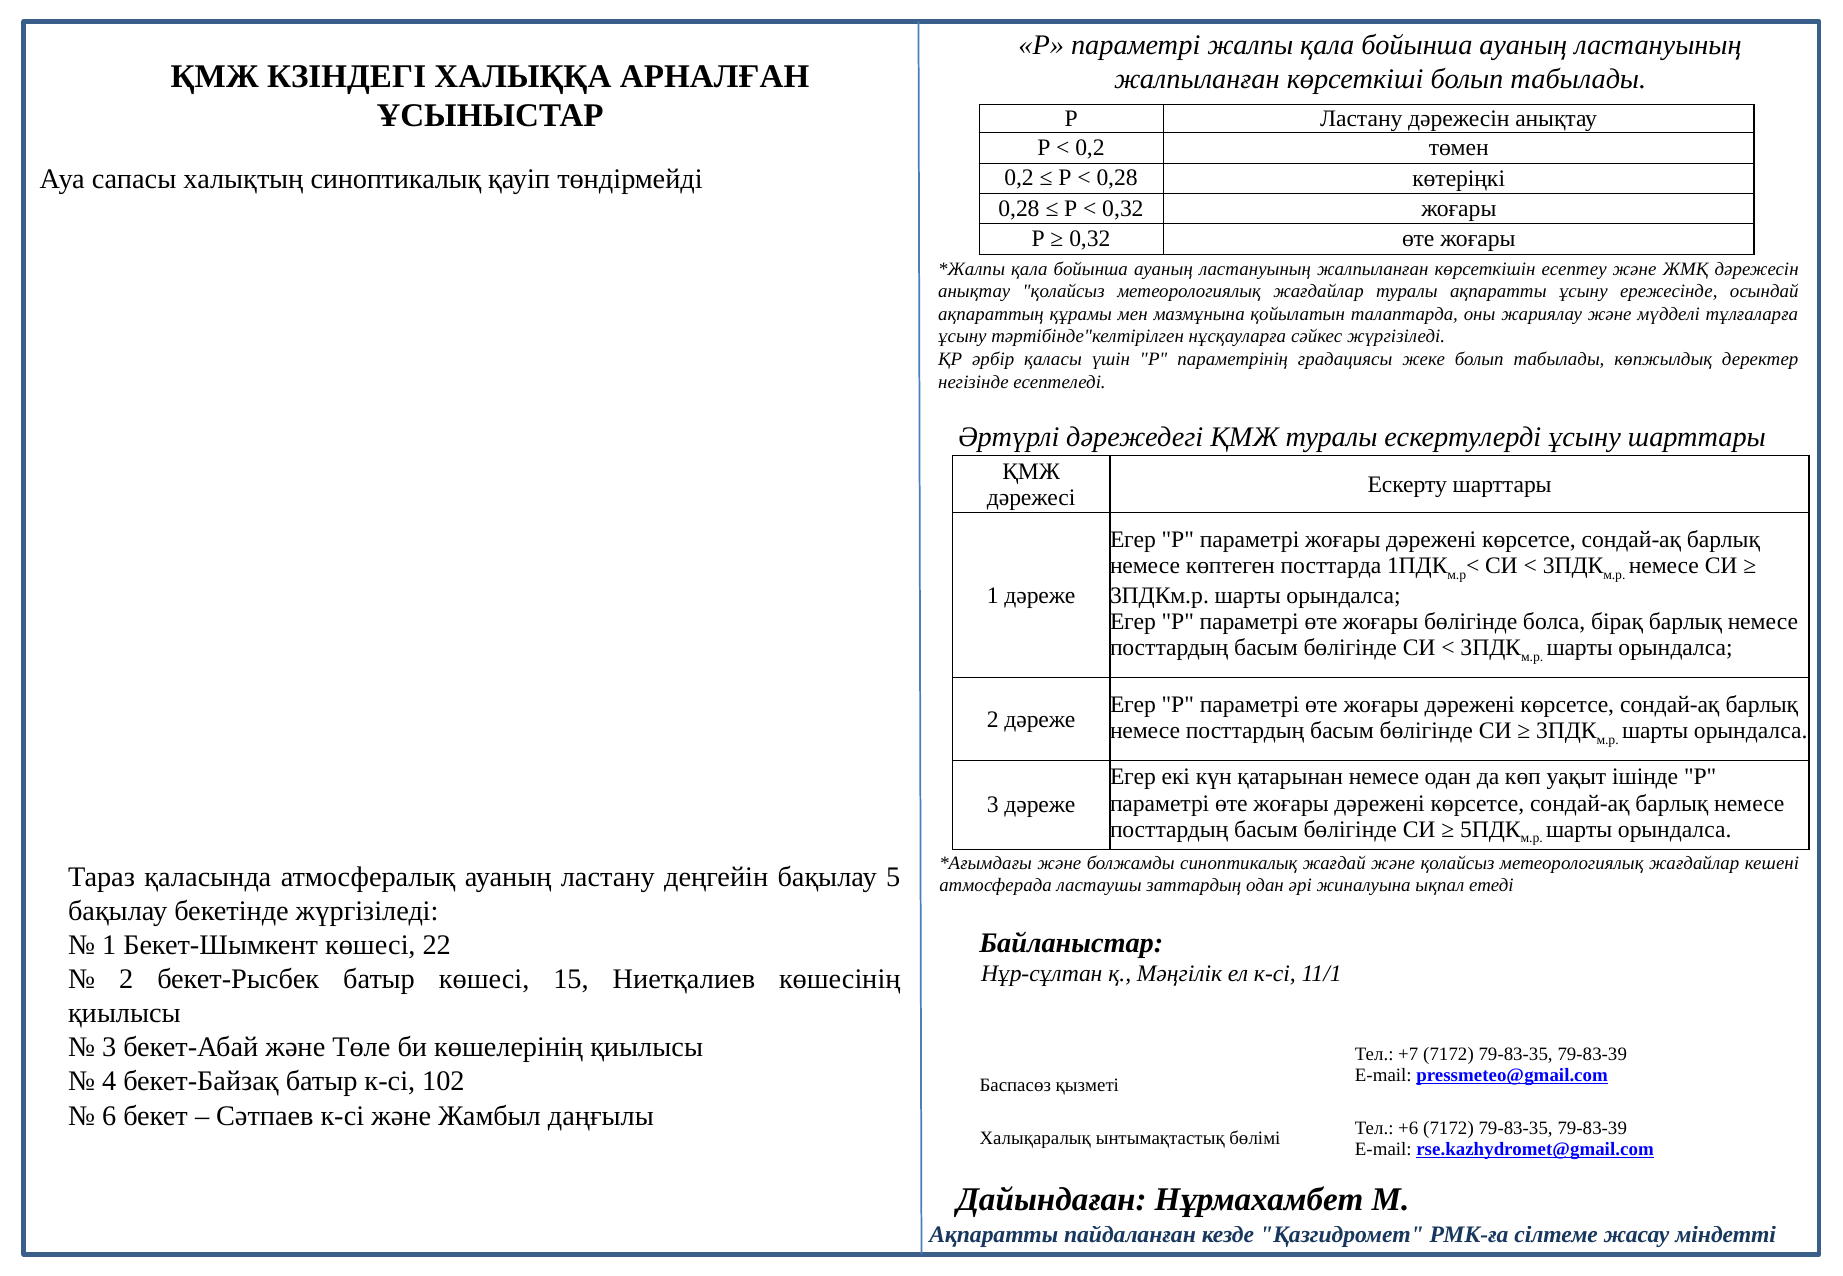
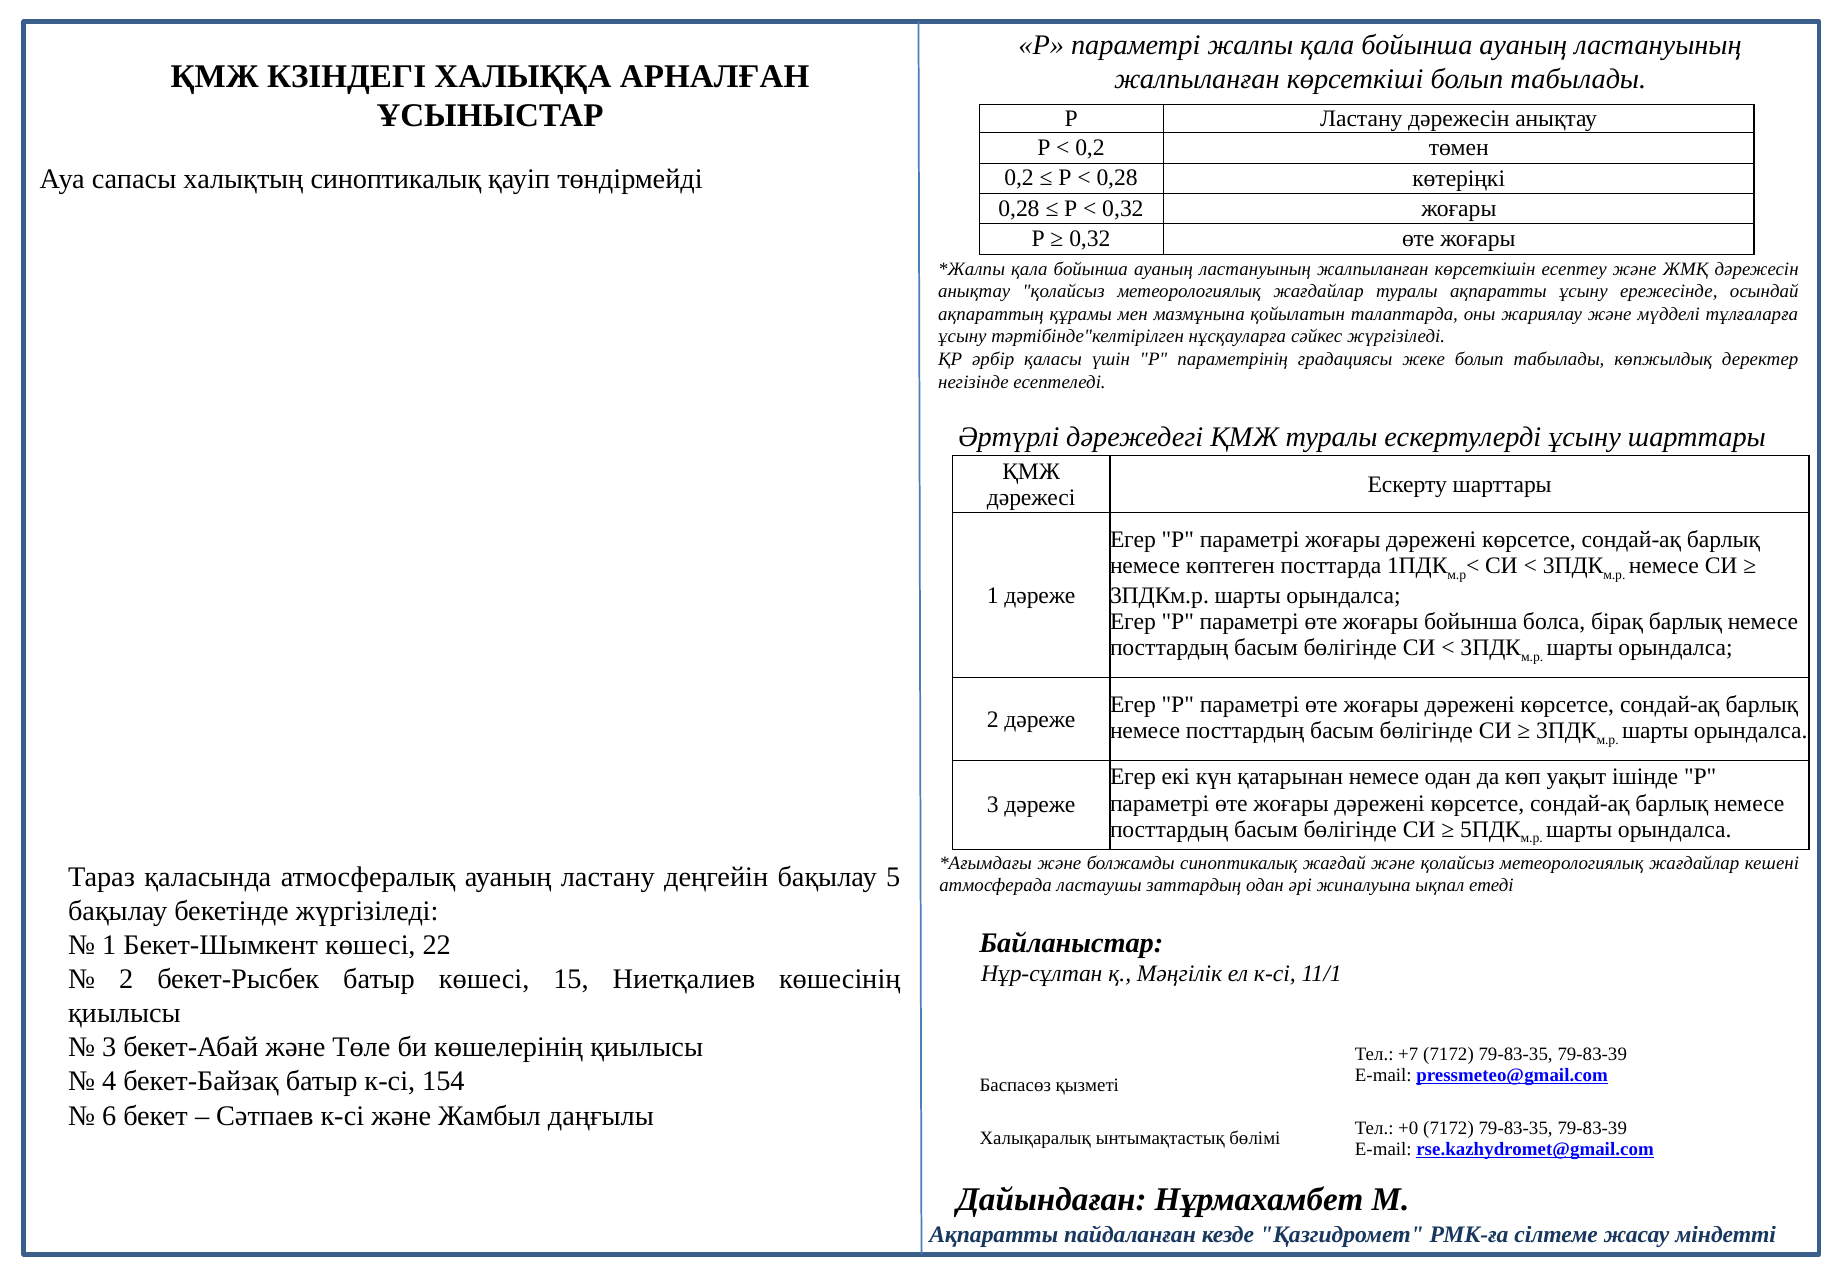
жоғары бөлігінде: бөлігінде -> бойынша (1471, 621)
102: 102 -> 154 (443, 1082)
+6: +6 -> +0 (1408, 1128)
